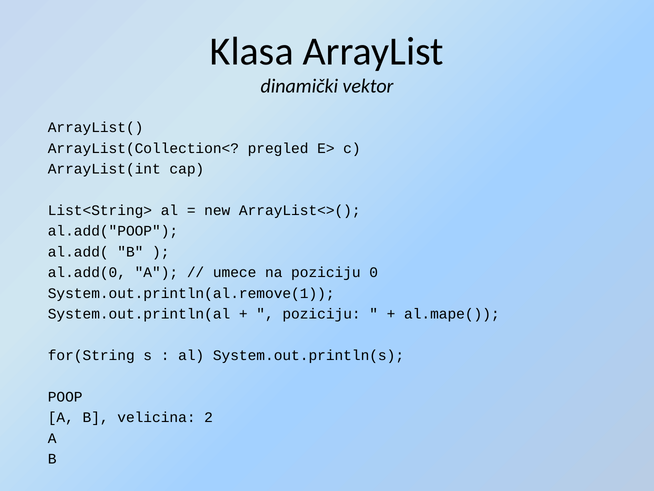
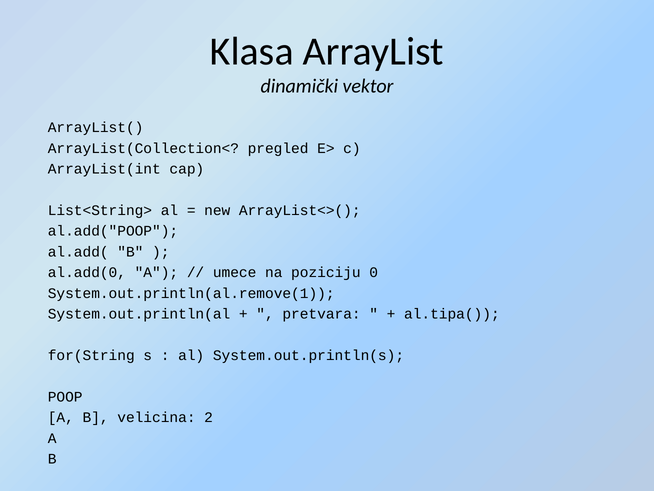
poziciju: poziciju -> pretvara (322, 314)
al.mape(: al.mape( -> al.tipa( (452, 314)
